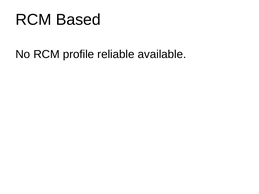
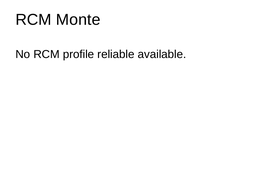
Based: Based -> Monte (78, 20)
